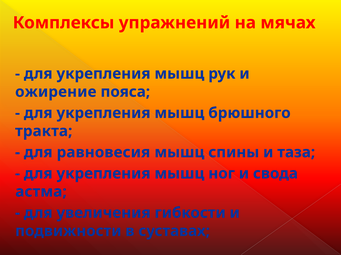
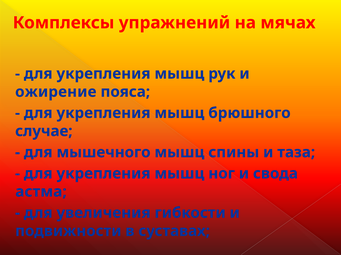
тракта: тракта -> случае (44, 132)
равновесия: равновесия -> мышечного (104, 153)
